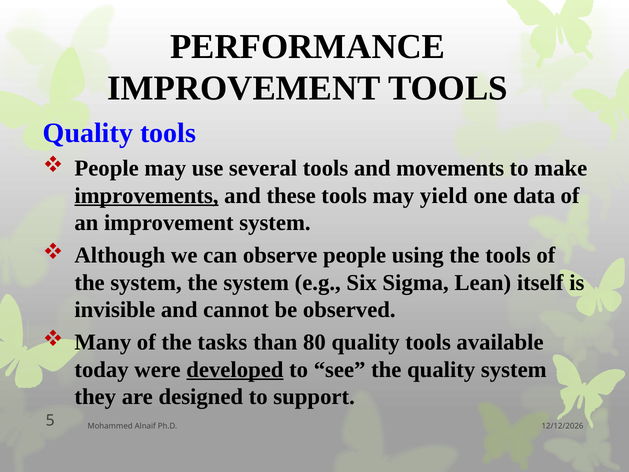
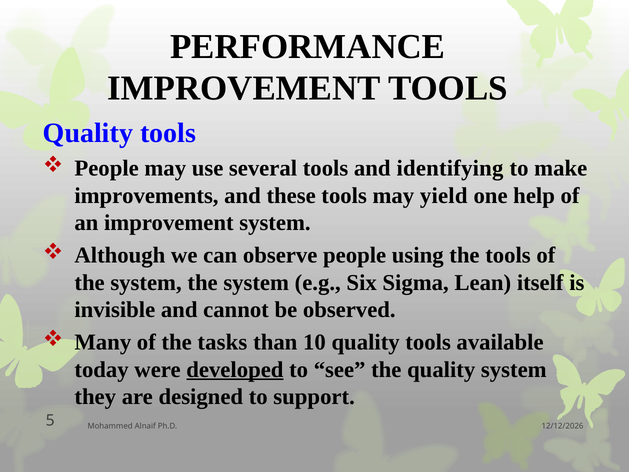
movements: movements -> identifying (450, 168)
improvements underline: present -> none (146, 196)
data: data -> help (534, 196)
80: 80 -> 10 (314, 342)
